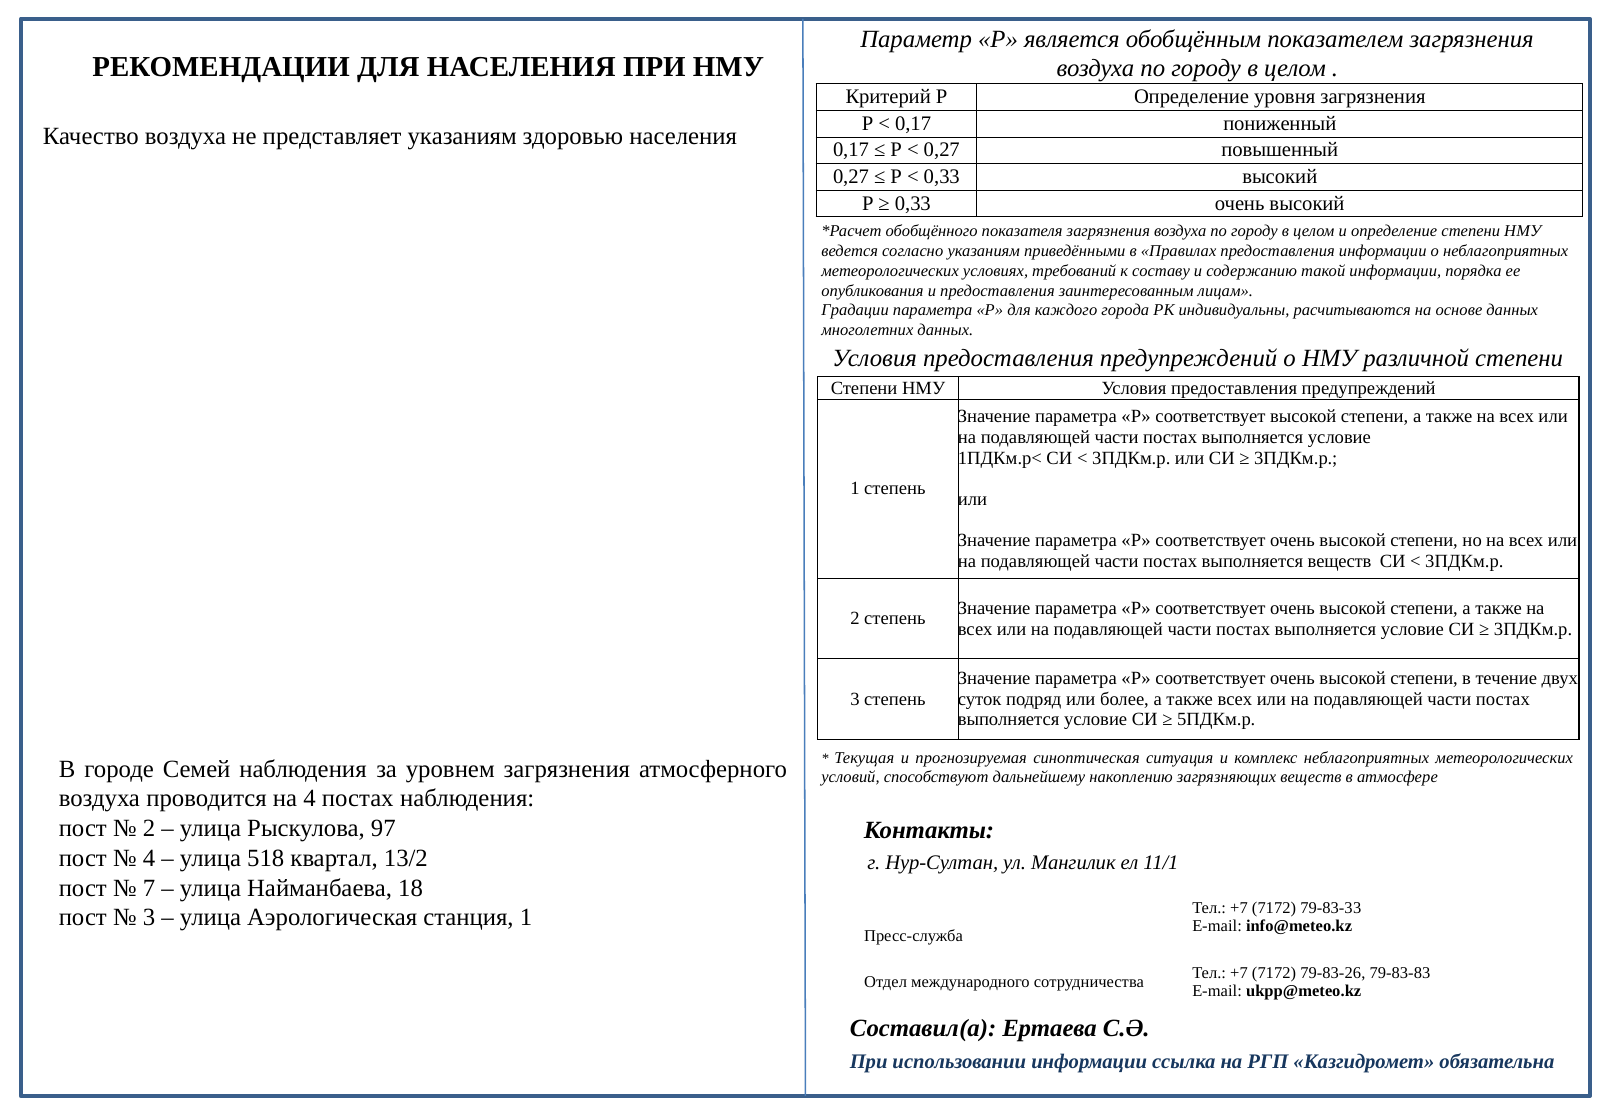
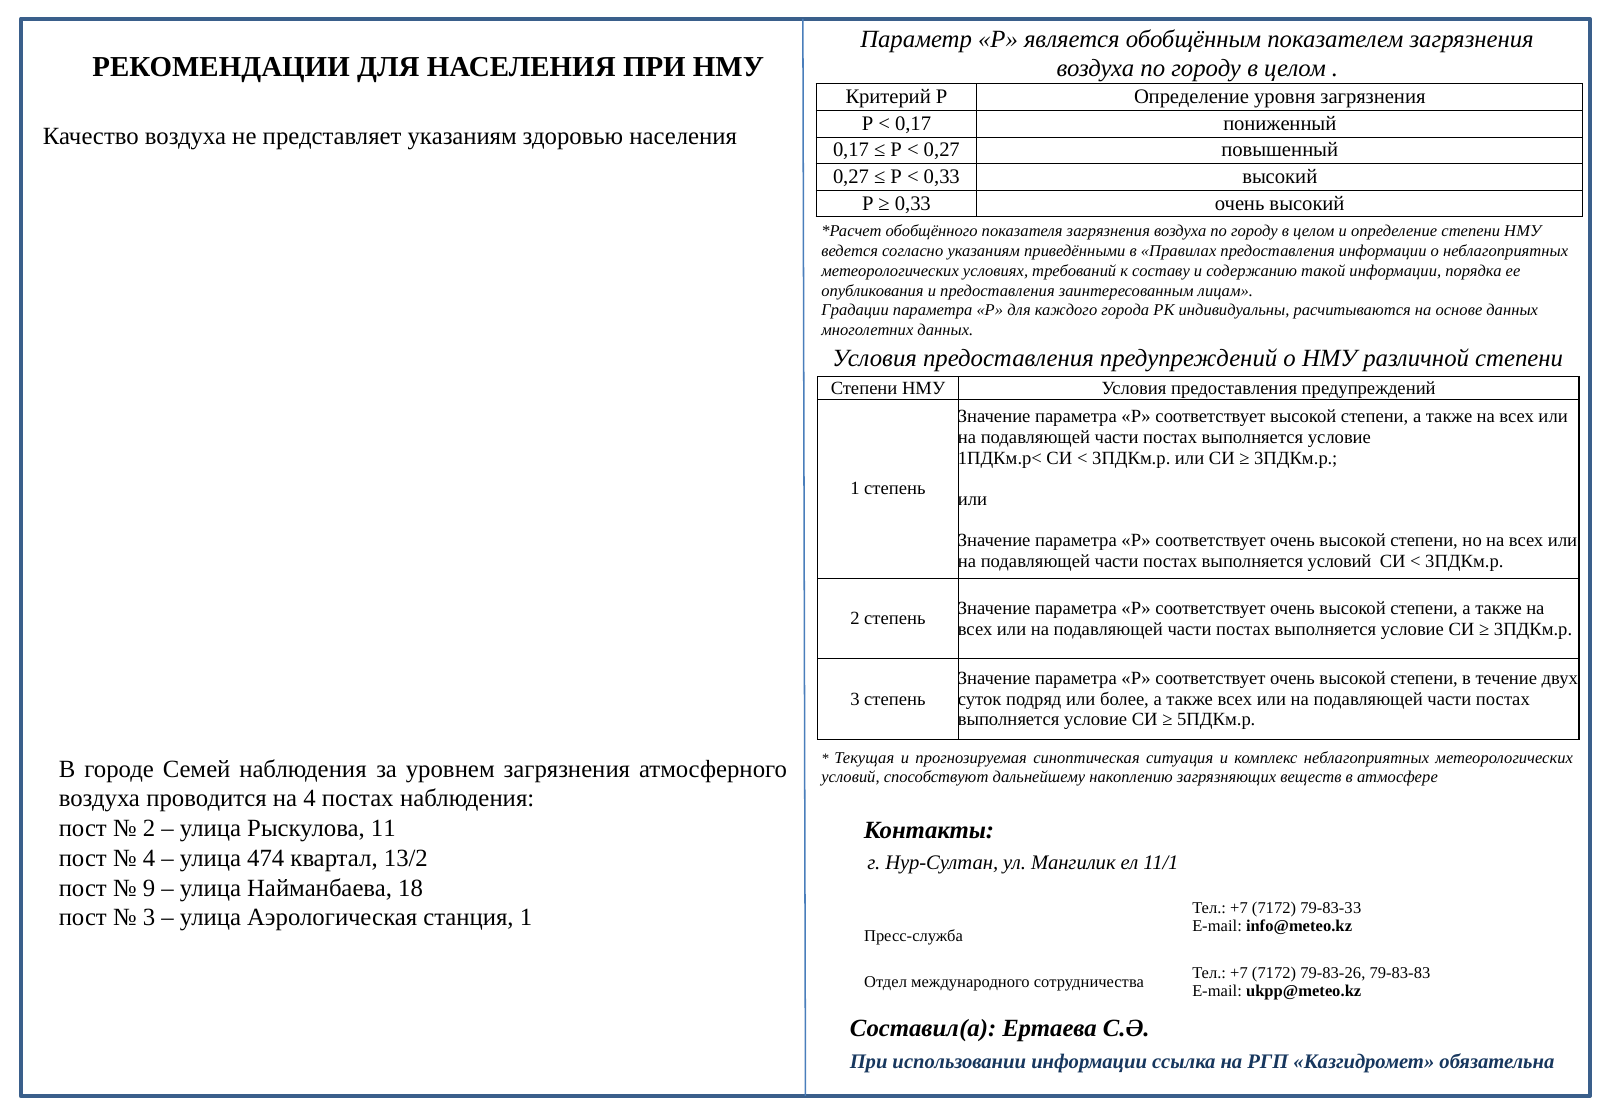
выполняется веществ: веществ -> условий (1340, 561)
97: 97 -> 11 (383, 829)
518: 518 -> 474 (266, 858)
7: 7 -> 9 (149, 888)
